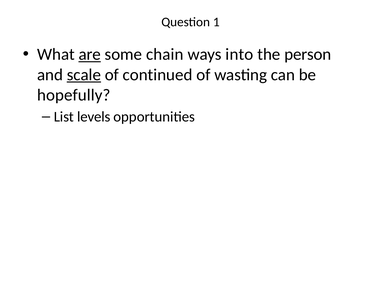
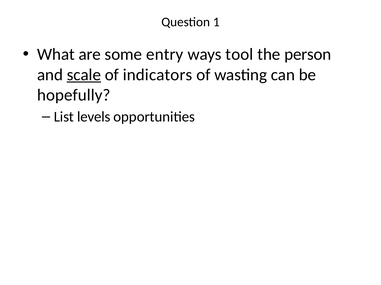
are underline: present -> none (90, 55)
chain: chain -> entry (165, 55)
into: into -> tool (239, 55)
continued: continued -> indicators (157, 75)
